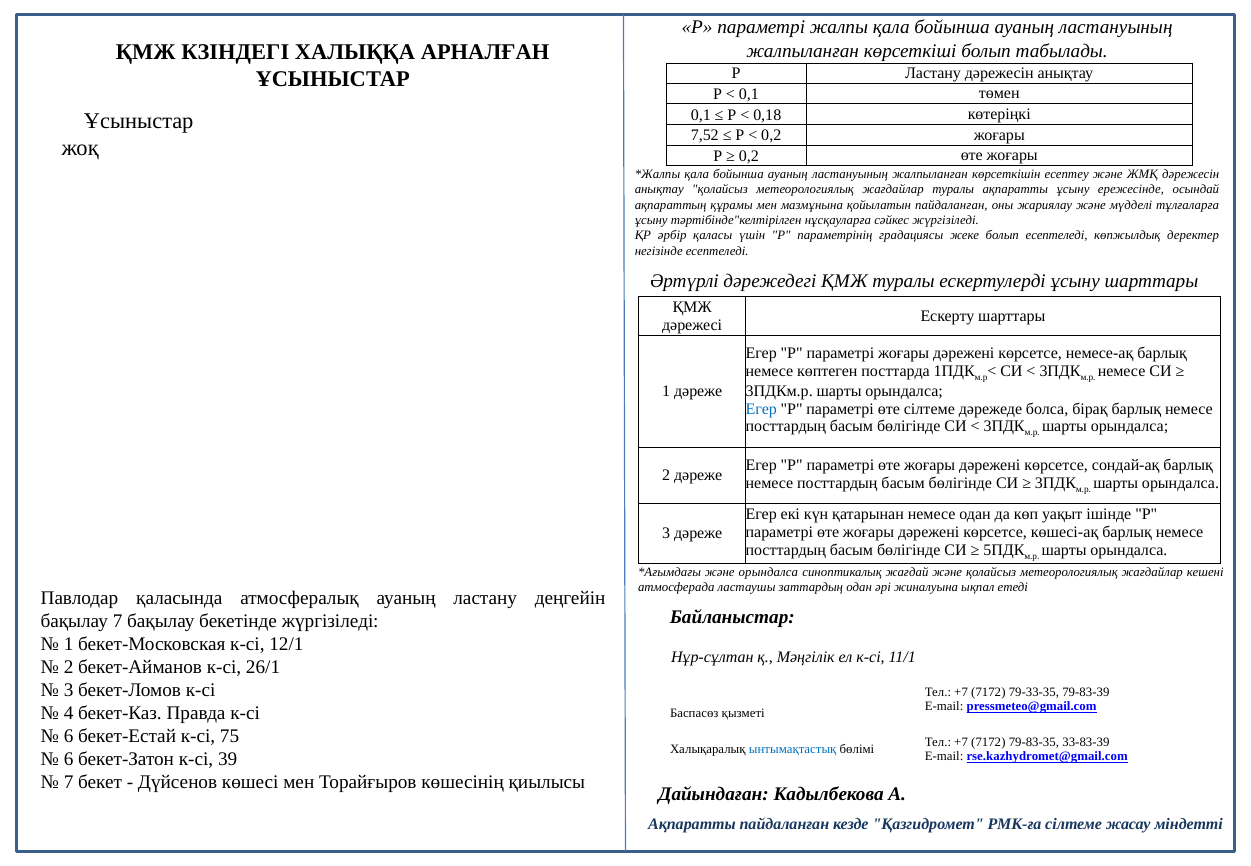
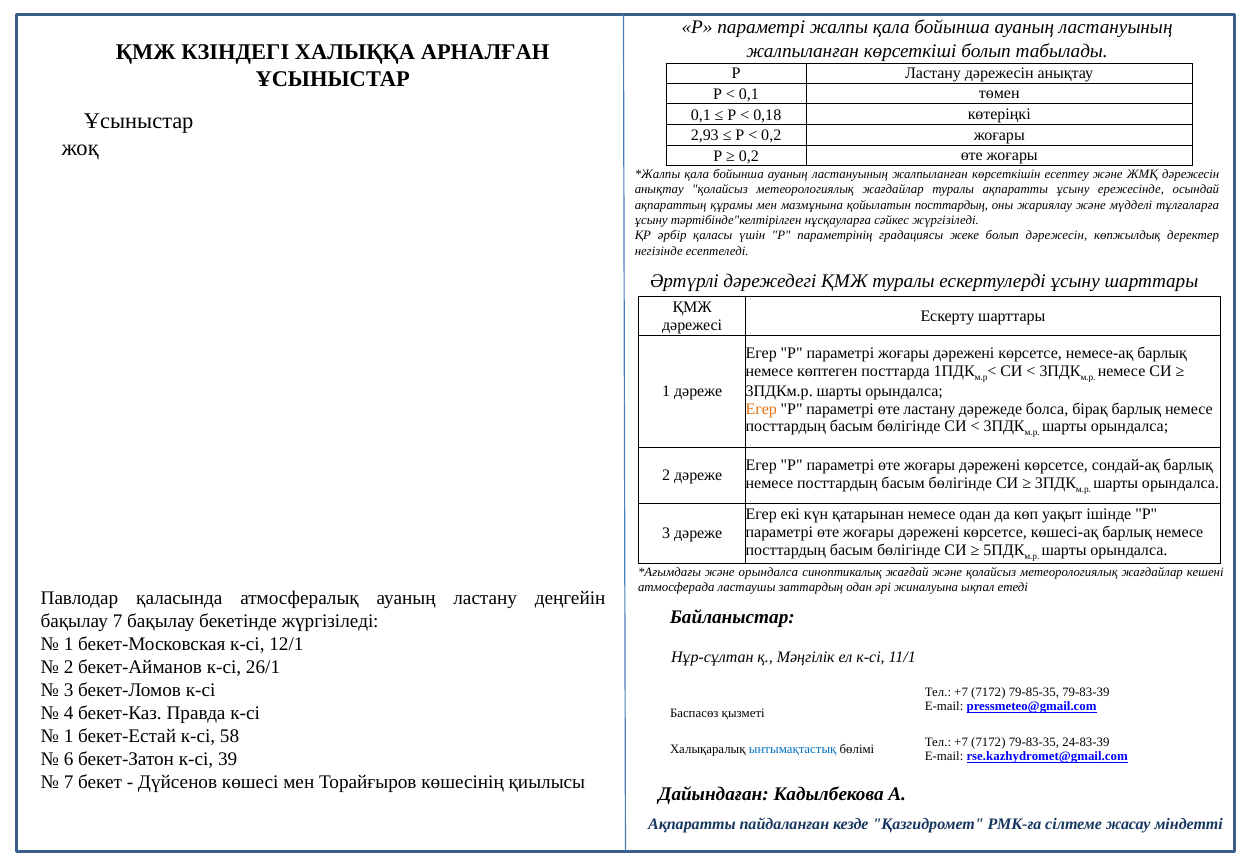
7,52: 7,52 -> 2,93 (705, 135)
қойылатын пайдаланған: пайдаланған -> посттардың (952, 205)
болып есептеледі: есептеледі -> дәрежесін (1056, 236)
Егер colour: blue -> orange (761, 409)
өте сілтеме: сілтеме -> ластану (929, 409)
79-33-35: 79-33-35 -> 79-85-35 (1034, 692)
6: 6 -> 1 (69, 736)
75: 75 -> 58 (230, 736)
33-83-39: 33-83-39 -> 24-83-39 (1086, 742)
